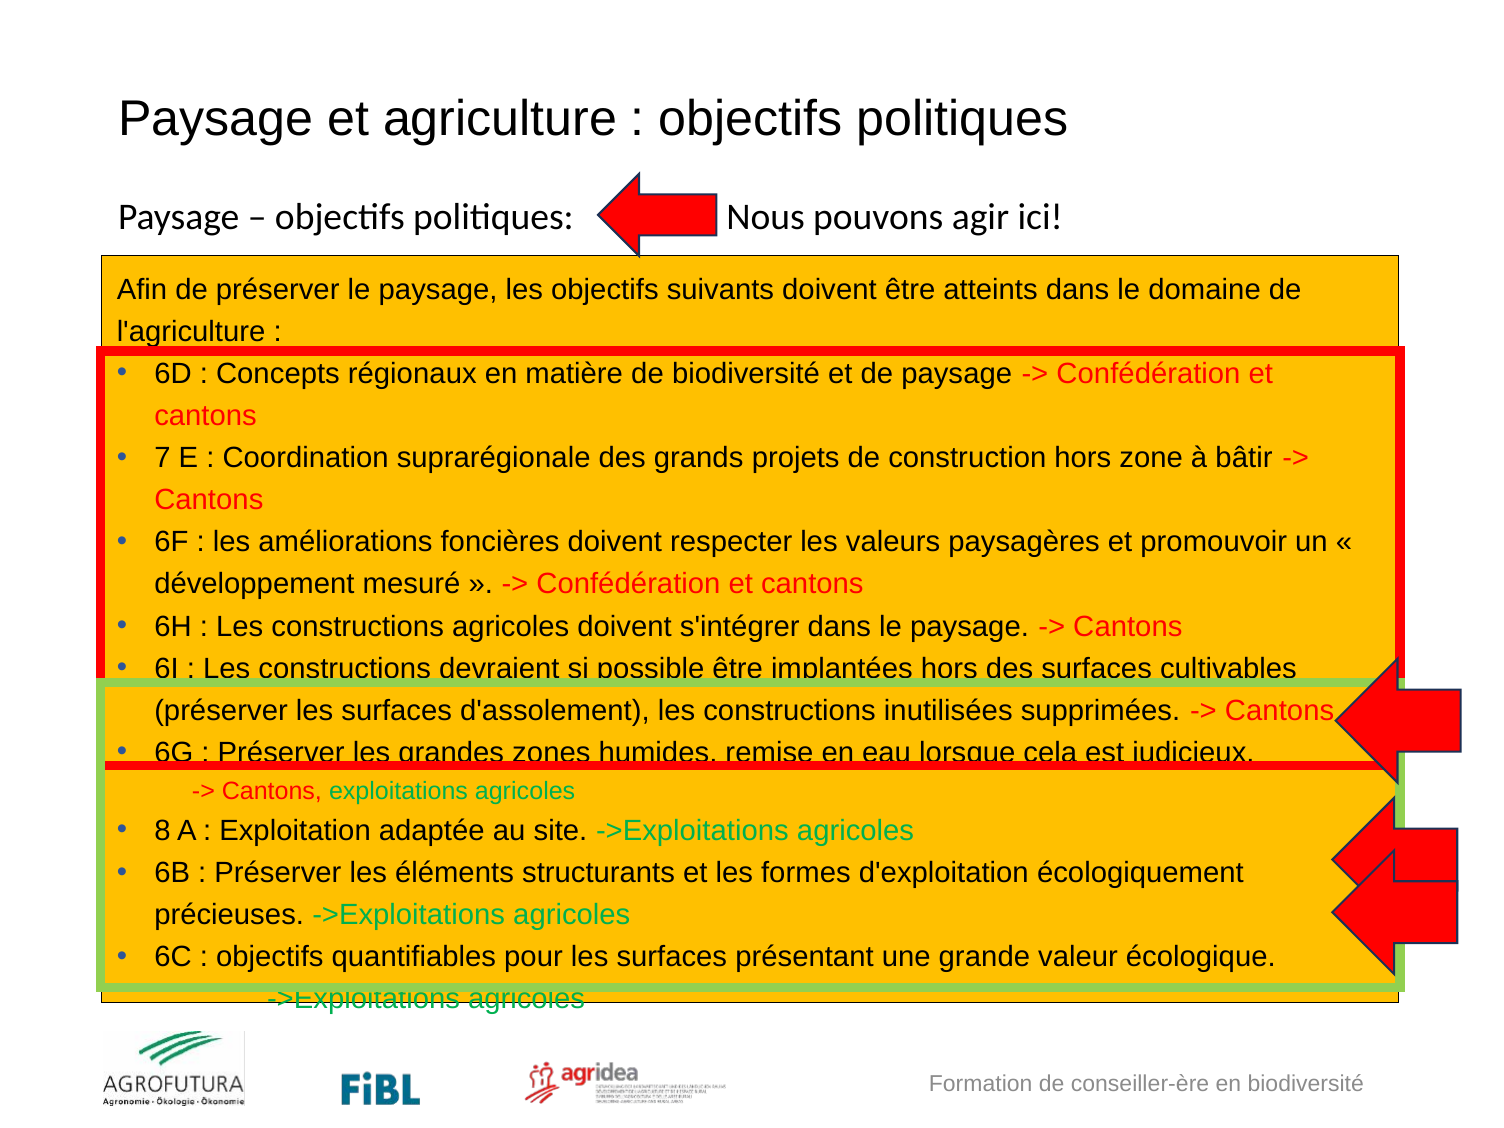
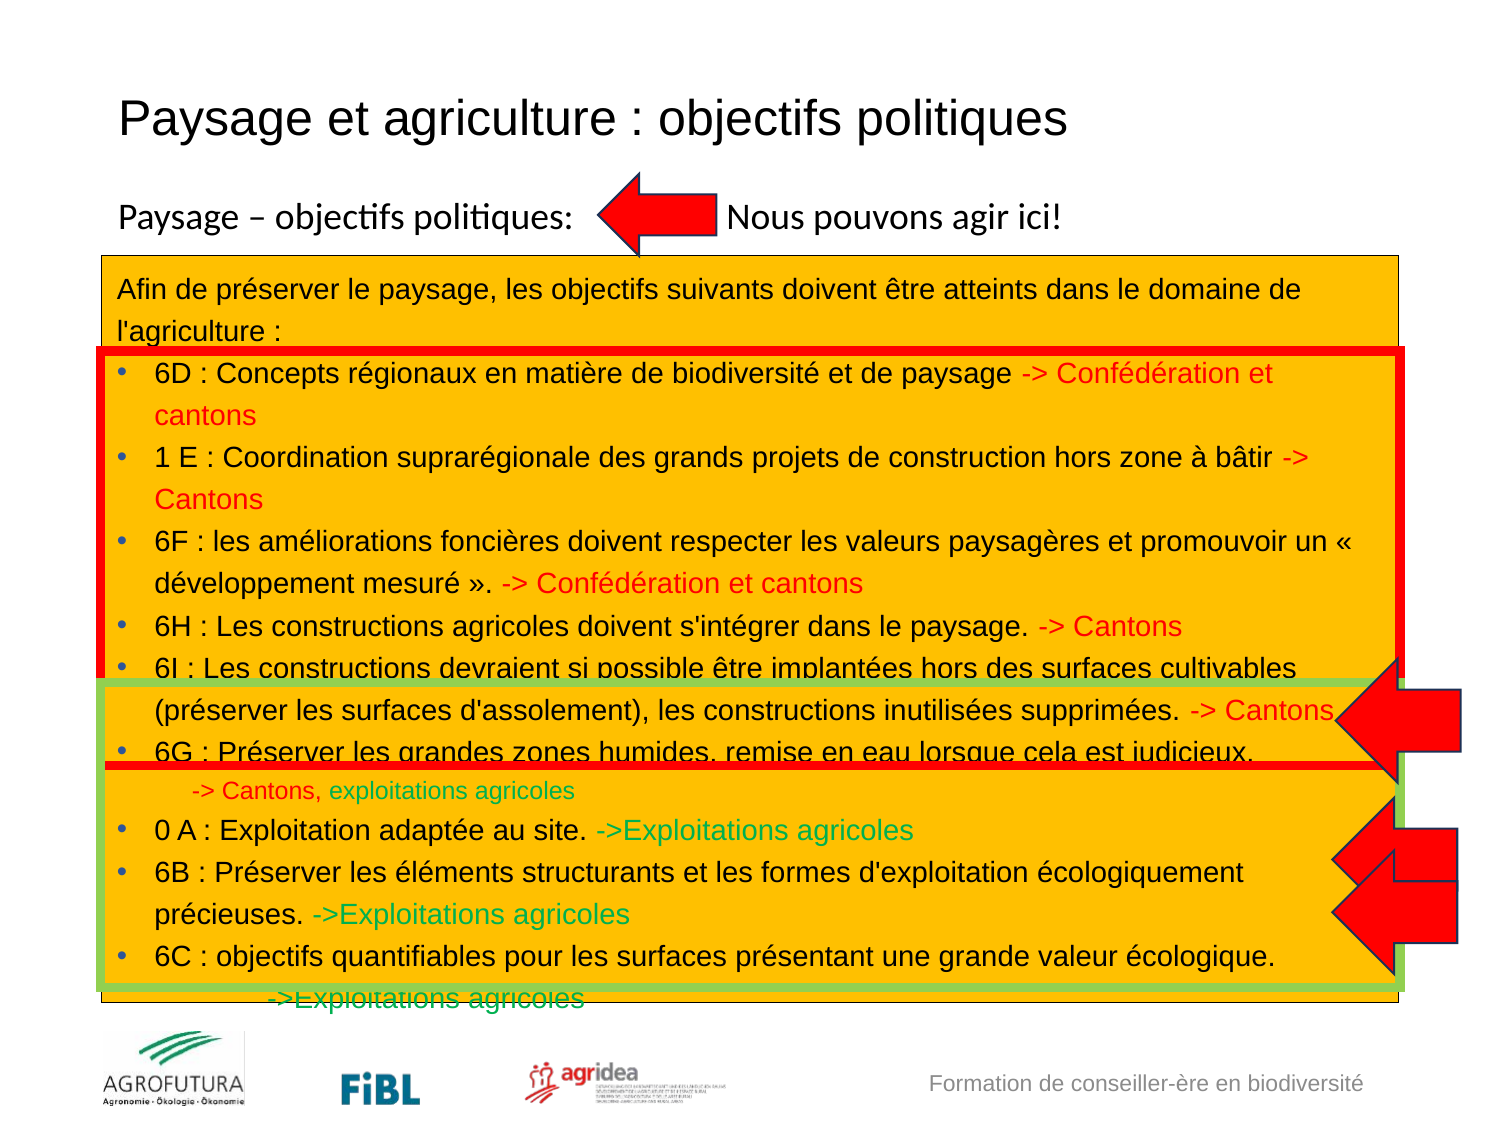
7: 7 -> 1 (162, 458)
8: 8 -> 0 (162, 831)
